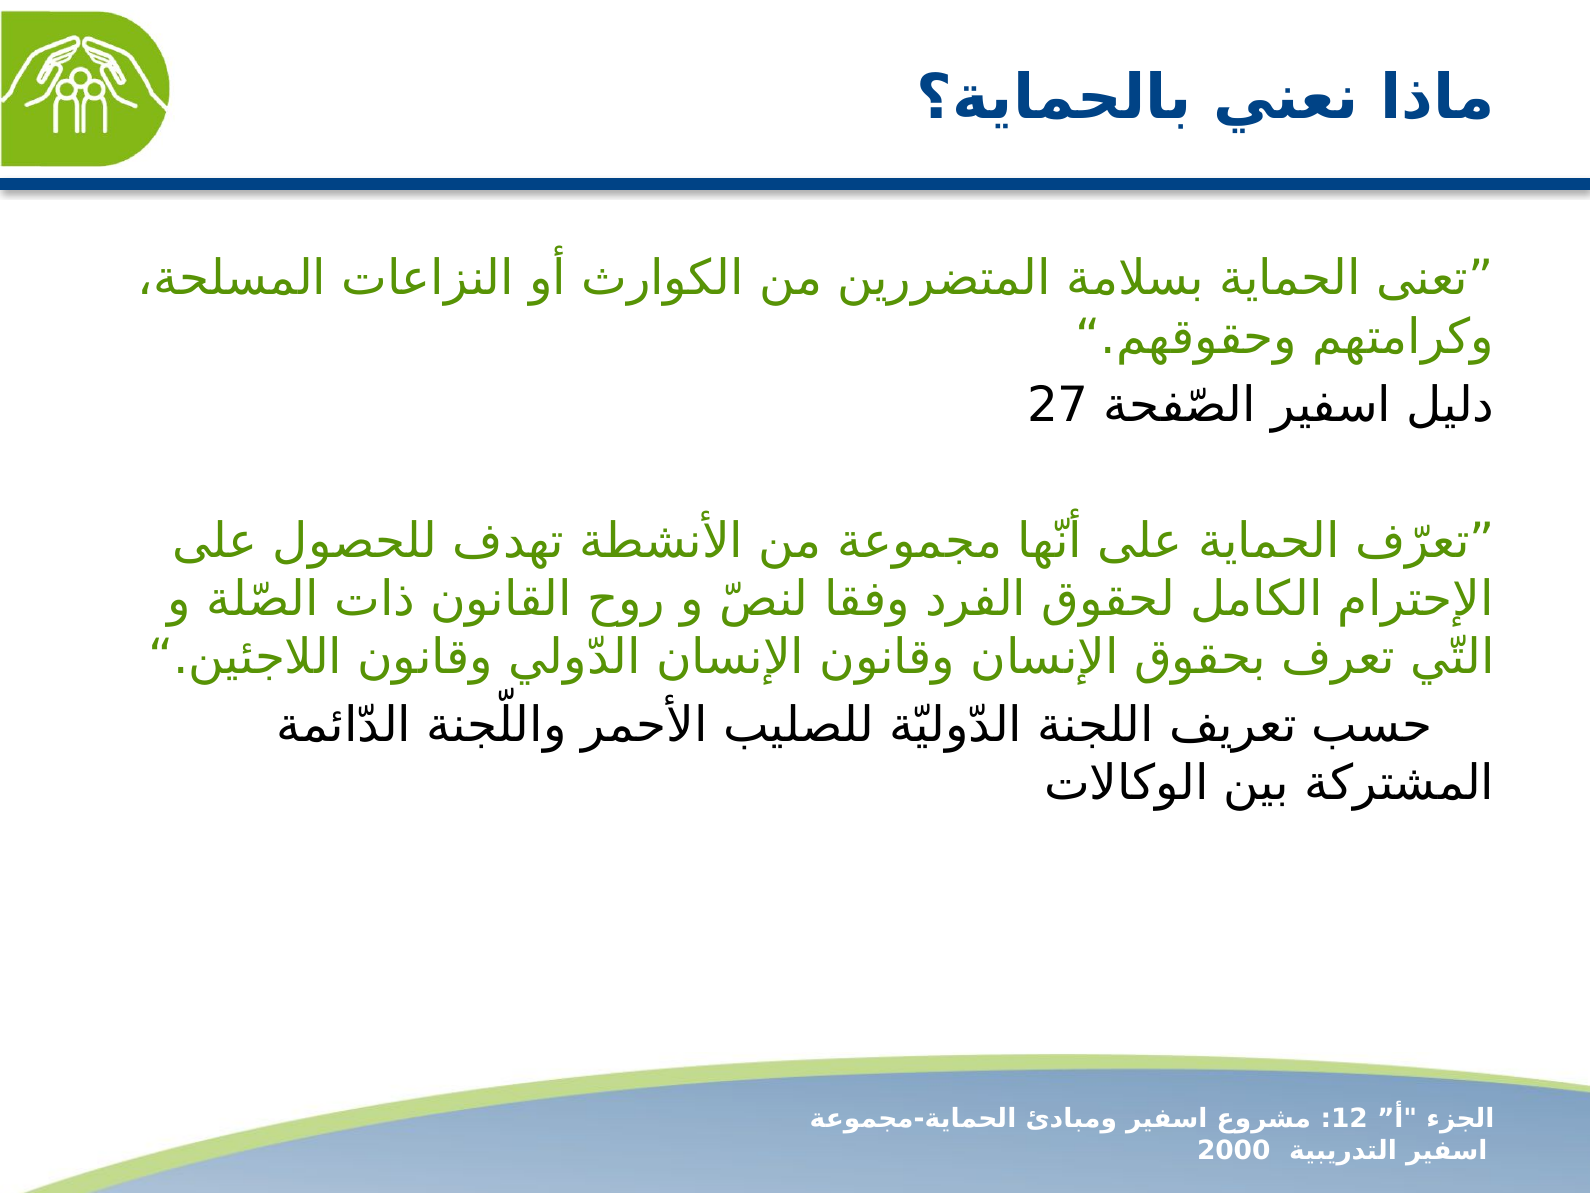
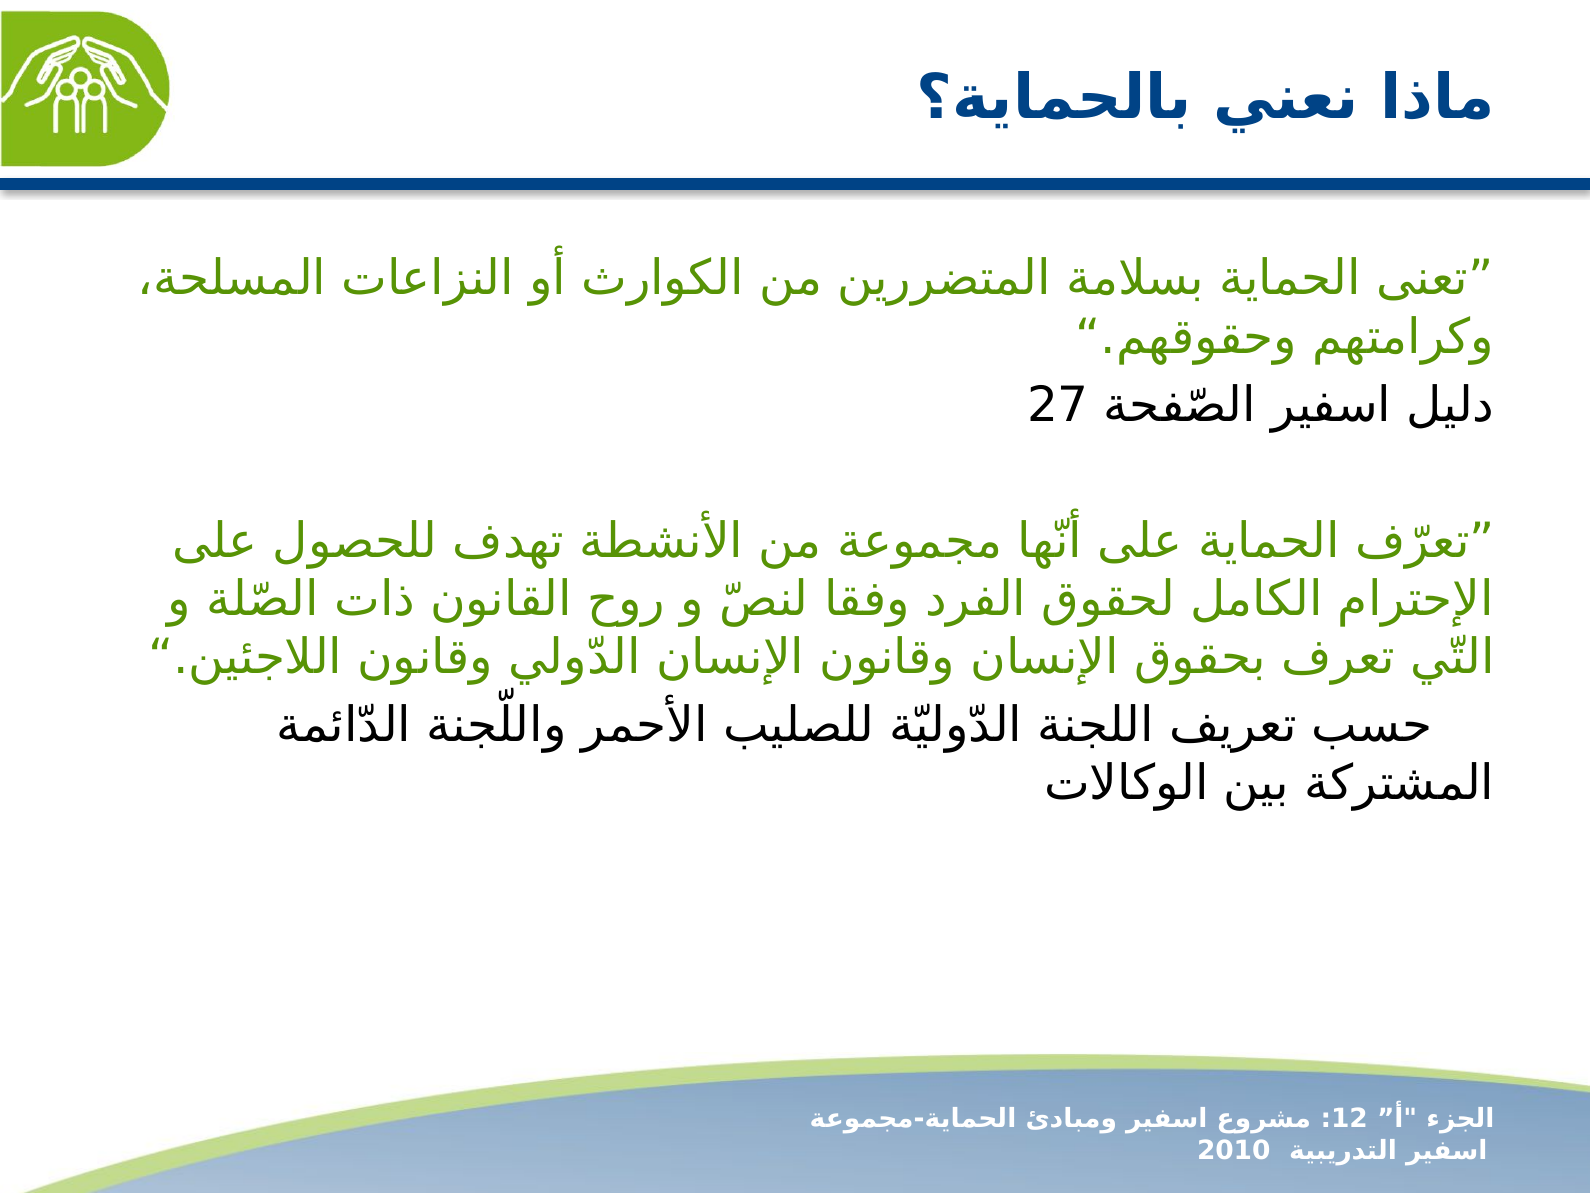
2000: 2000 -> 2010 (1234, 1150)
